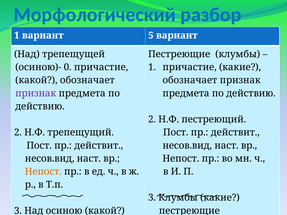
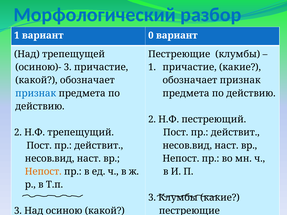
5: 5 -> 0 (151, 35)
осиною)- 0: 0 -> 3 (68, 67)
признак colour: purple -> blue (36, 93)
